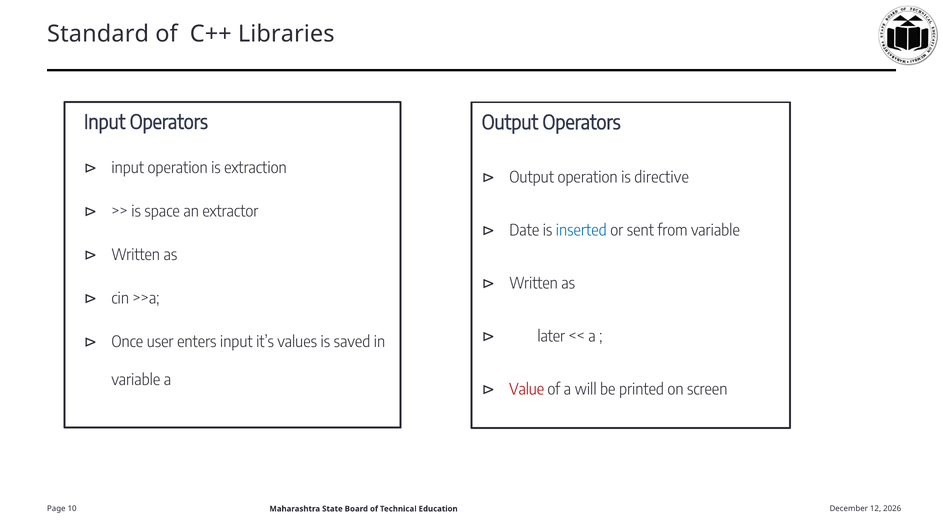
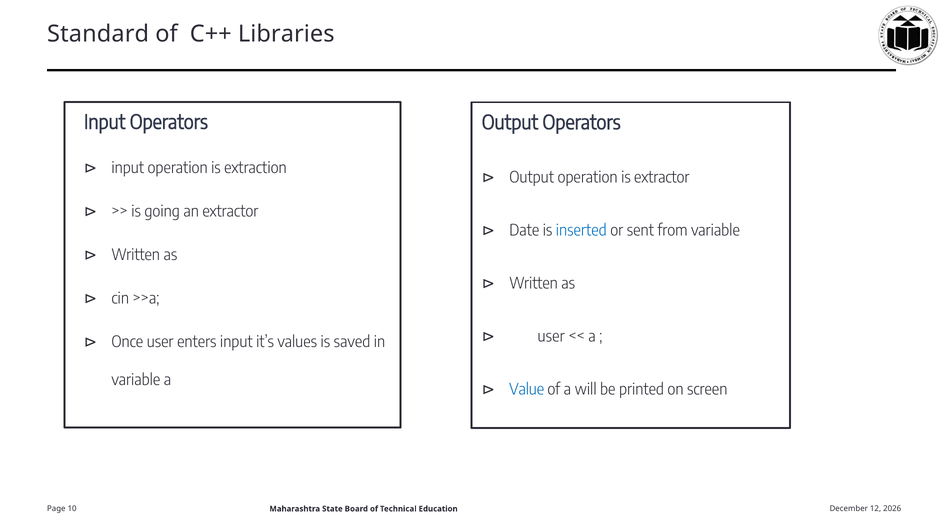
is directive: directive -> extractor (662, 178)
space: space -> going (162, 212)
later: later -> user (551, 337)
Value colour: red -> blue (527, 390)
